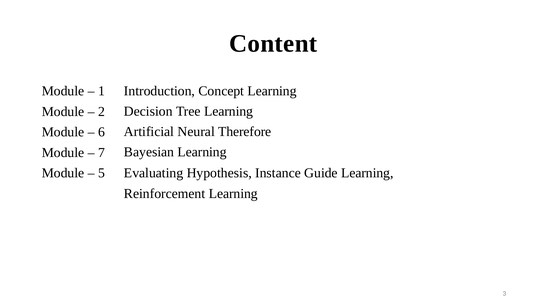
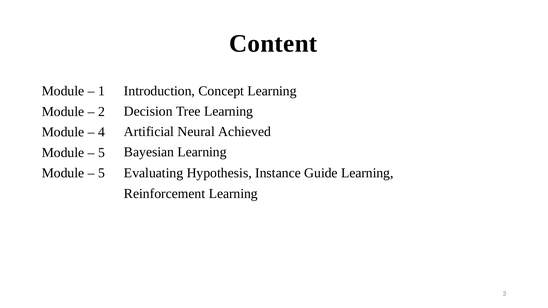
Therefore: Therefore -> Achieved (245, 132)
6: 6 -> 4 (101, 132)
7: 7 -> 5 (101, 153)
